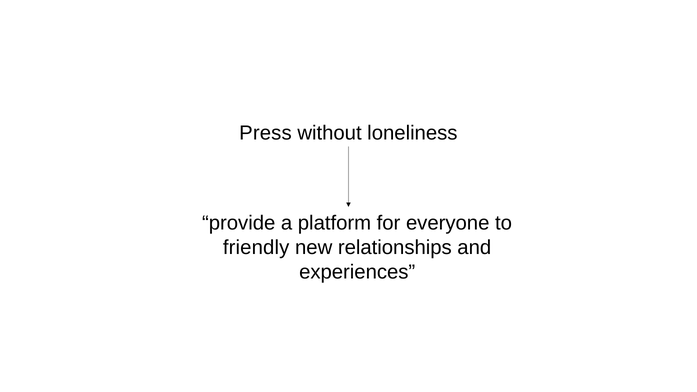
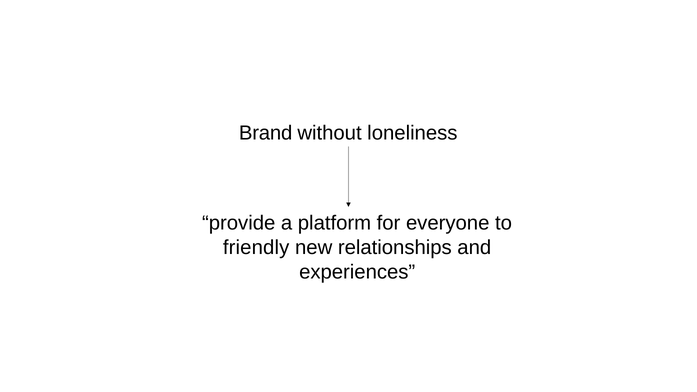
Press: Press -> Brand (266, 133)
